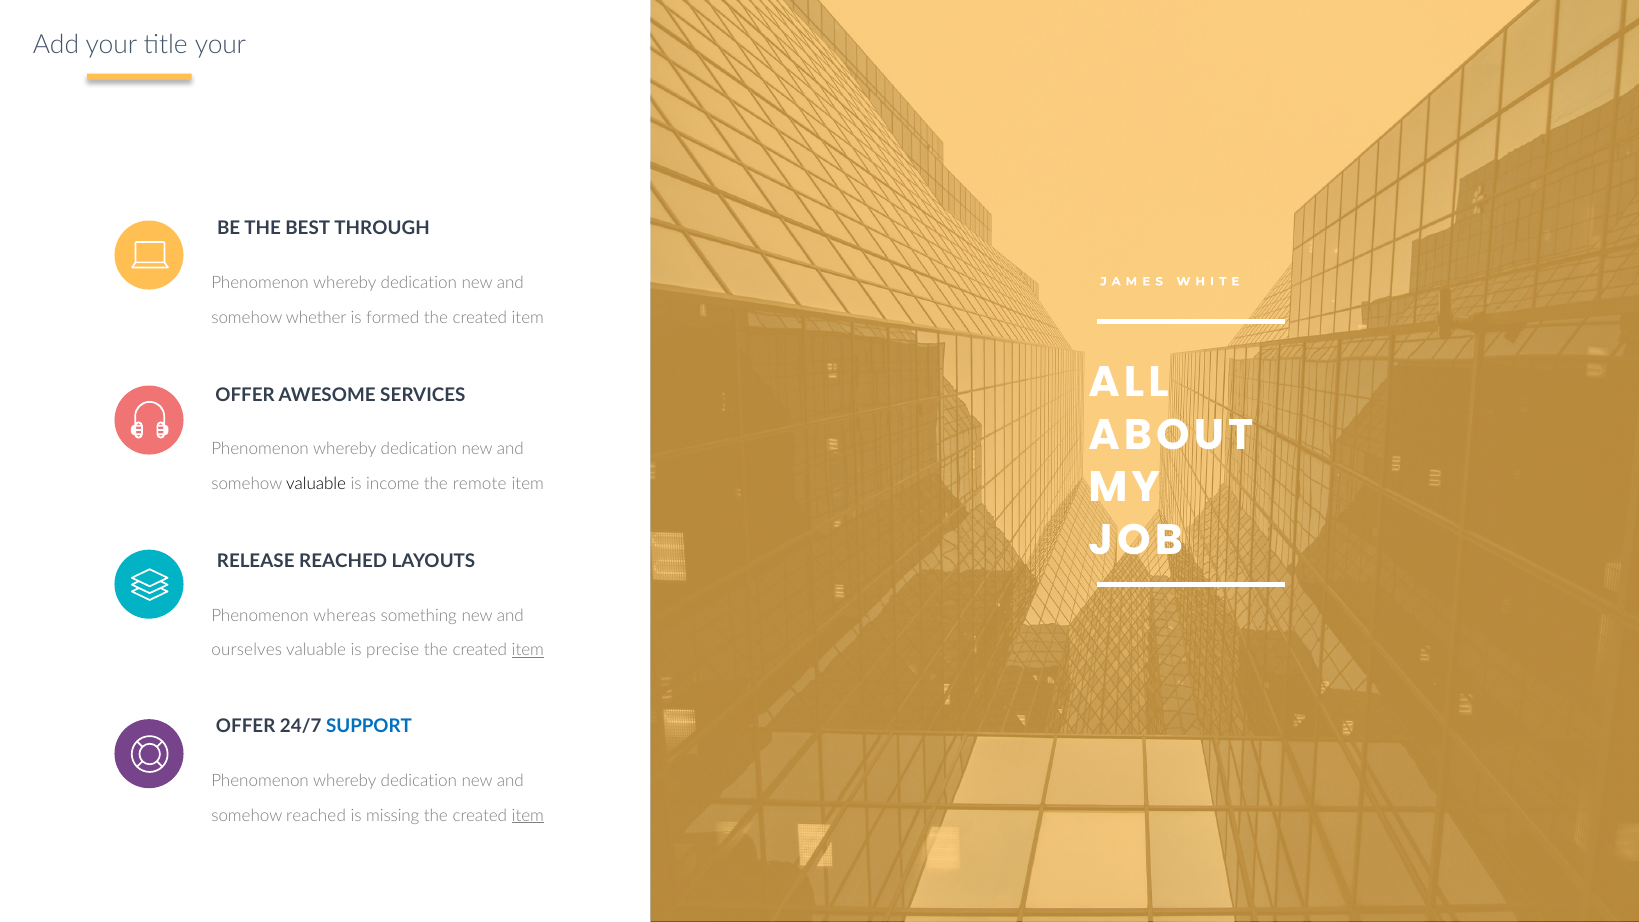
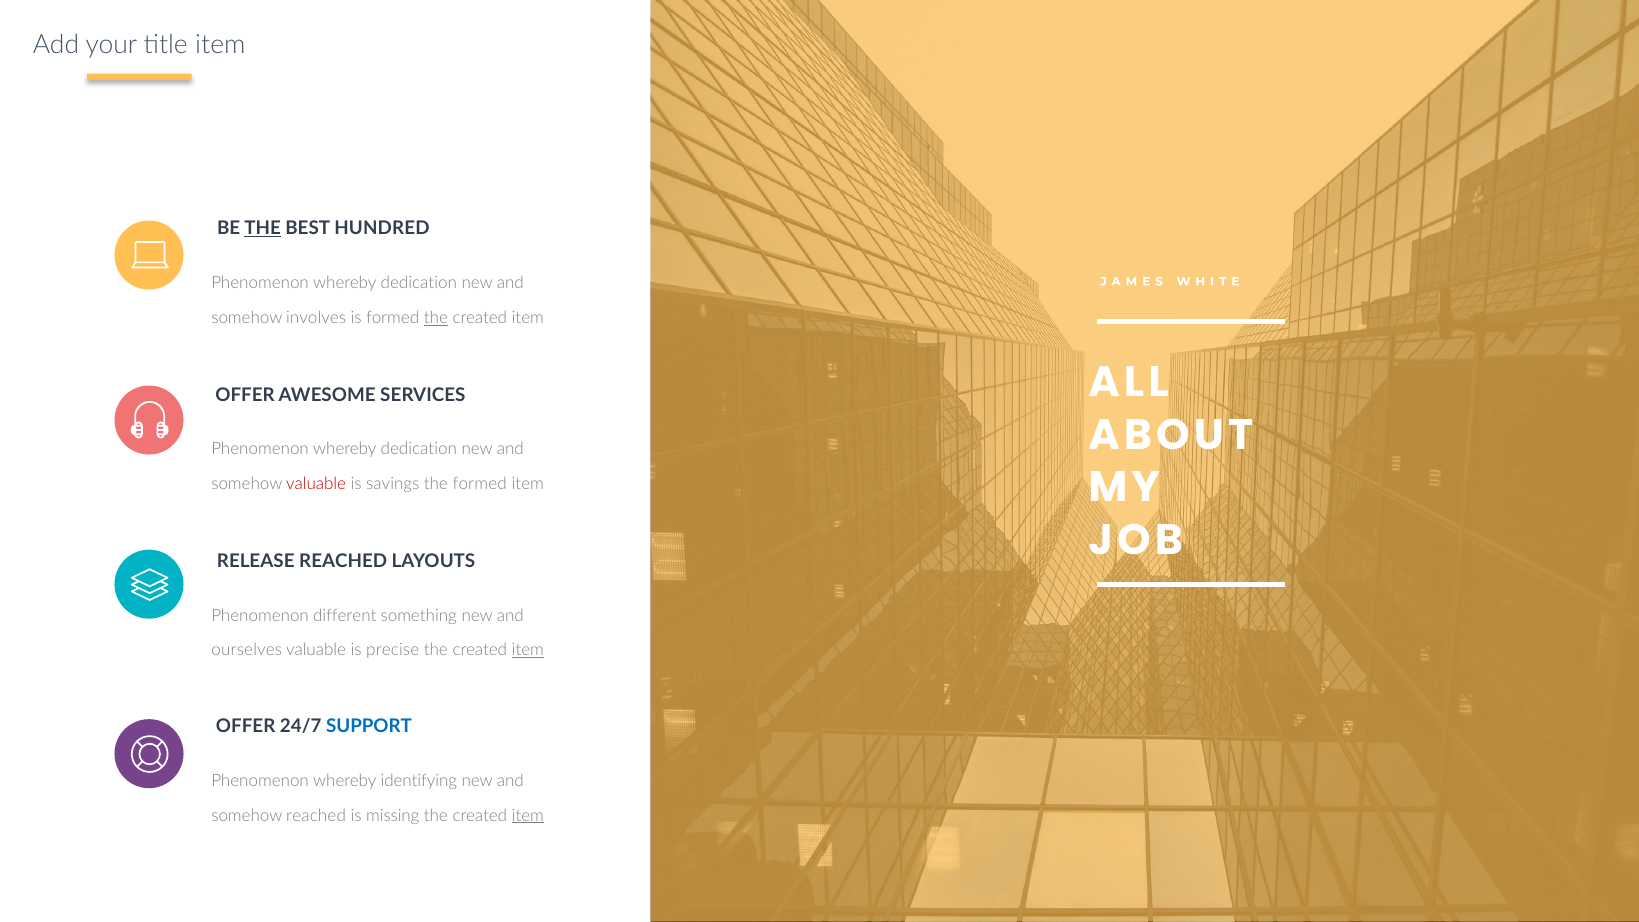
title your: your -> item (220, 44)
THE underline: none -> present (263, 229)
THROUGH: THROUGH -> HUNDRED (382, 229)
whether: whether -> involves (316, 318)
the underline: none -> present (436, 318)
valuable colour: black -> red (316, 484)
income: income -> savings (393, 484)
the remote: remote -> formed (480, 484)
whereas: whereas -> different (345, 616)
dedication: dedication -> identifying (419, 781)
